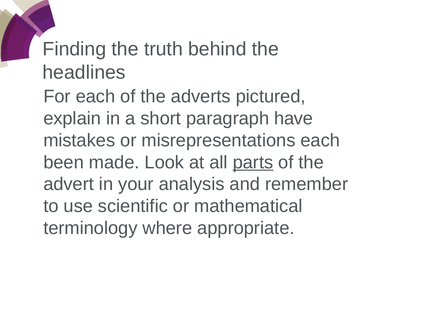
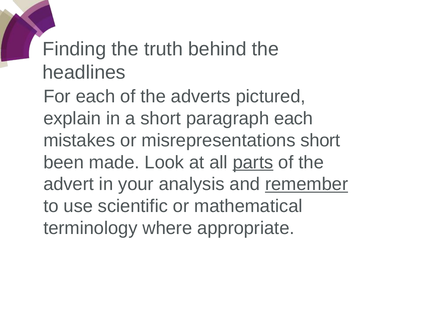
paragraph have: have -> each (294, 119)
misrepresentations each: each -> short (320, 140)
remember underline: none -> present (307, 184)
